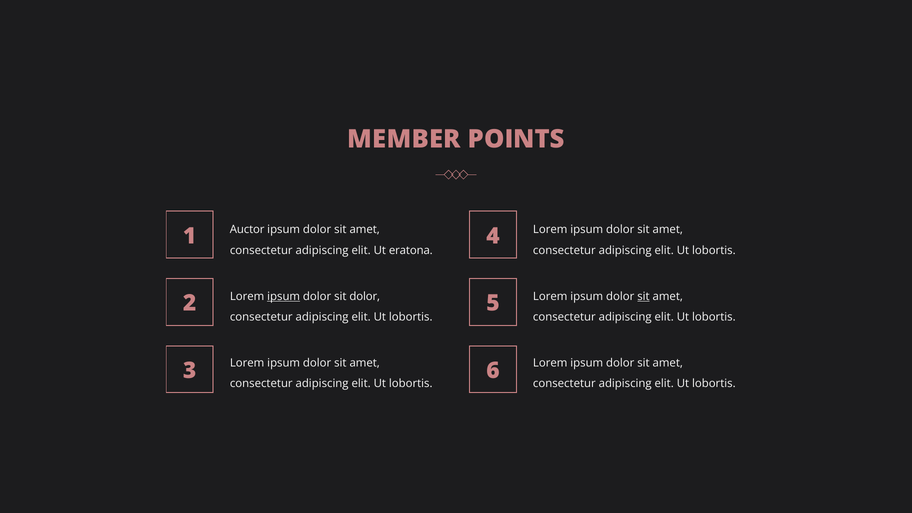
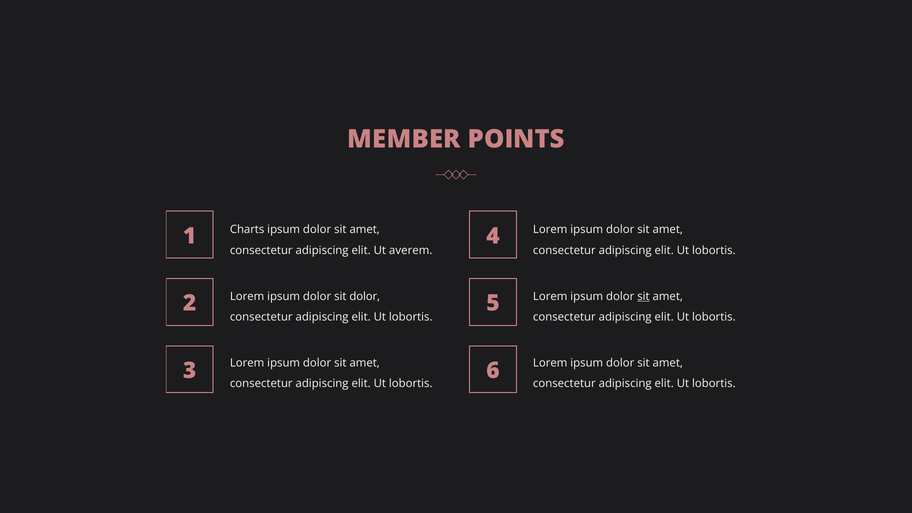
Auctor: Auctor -> Charts (247, 230)
eratona: eratona -> averem (411, 250)
ipsum underline: present -> none (284, 296)
